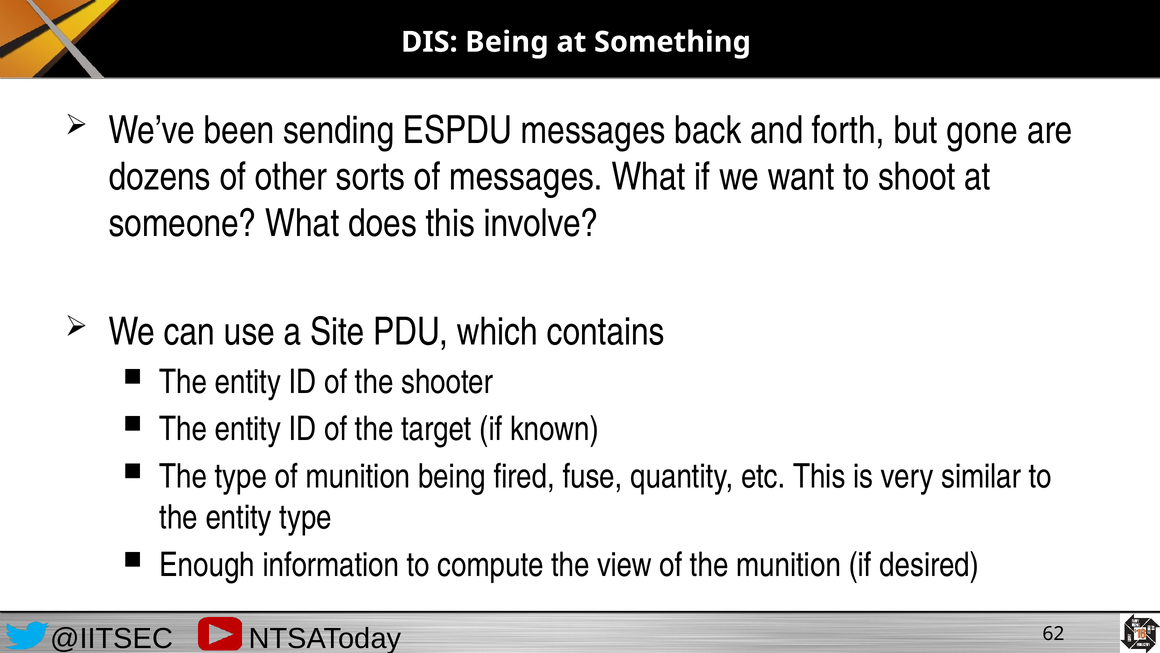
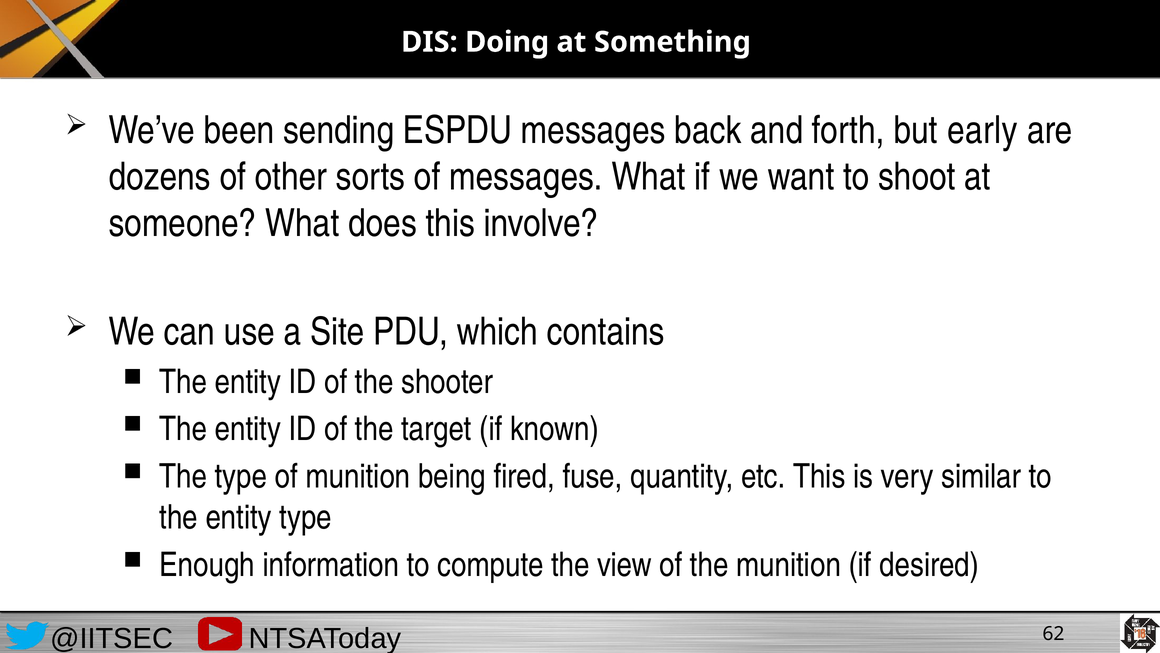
DIS Being: Being -> Doing (507, 42)
gone: gone -> early (982, 130)
